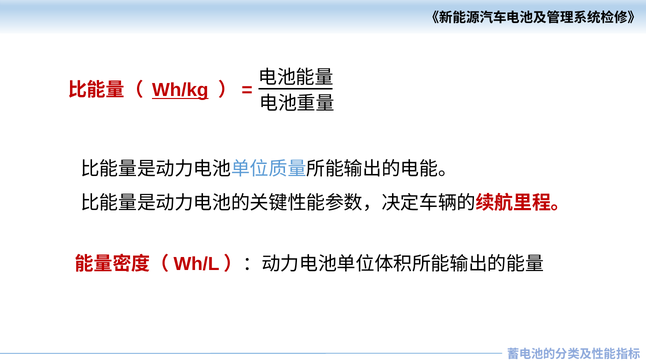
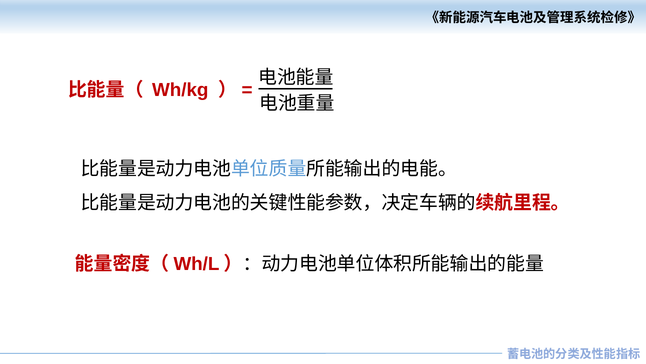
Wh/kg underline: present -> none (180, 90)
